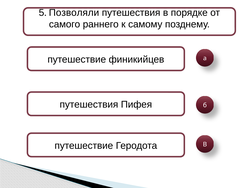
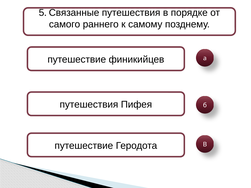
Позволяли: Позволяли -> Связанные (74, 13)
